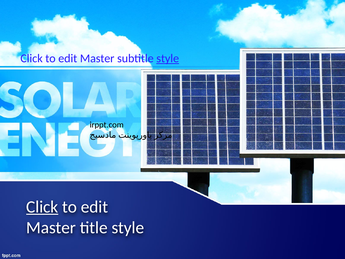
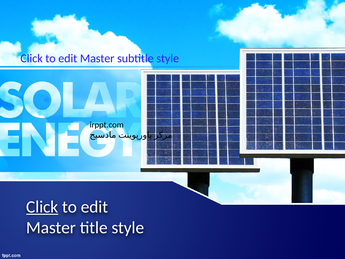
style underline: present -> none (168, 58)
